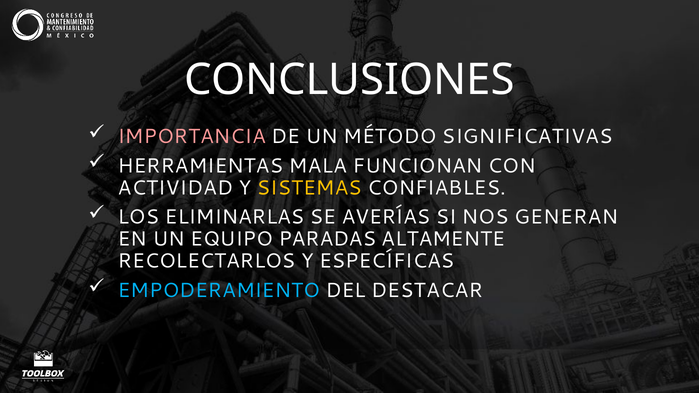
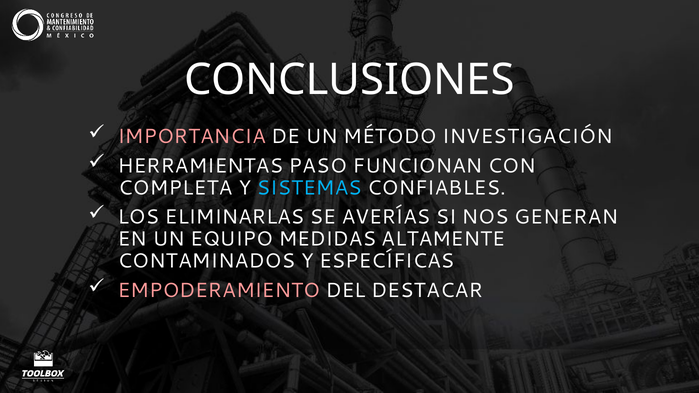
SIGNIFICATIVAS: SIGNIFICATIVAS -> INVESTIGACIÓN (527, 137)
MALA: MALA -> PASO (318, 166)
ACTIVIDAD: ACTIVIDAD -> COMPLETA (175, 188)
SISTEMAS colour: yellow -> light blue (309, 188)
PARADAS: PARADAS -> MEDIDAS (327, 239)
RECOLECTARLOS: RECOLECTARLOS -> CONTAMINADOS (207, 261)
EMPODERAMIENTO colour: light blue -> pink (219, 291)
